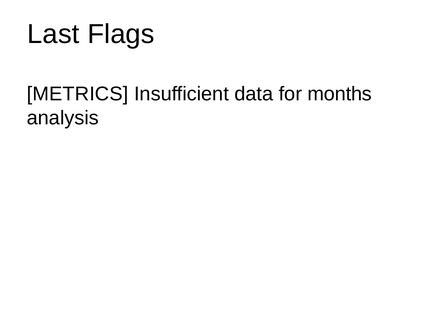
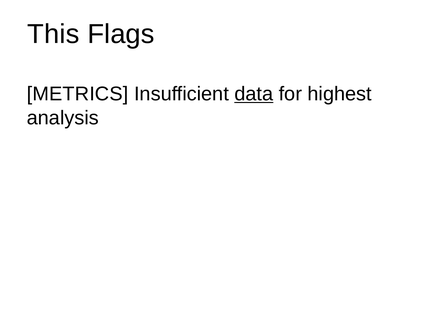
Last: Last -> This (53, 34)
data underline: none -> present (254, 94)
months: months -> highest (340, 94)
